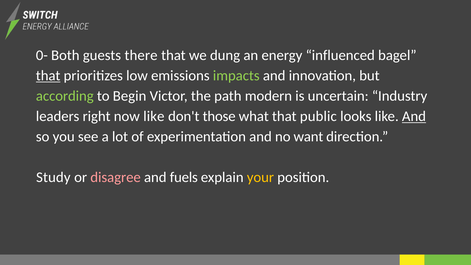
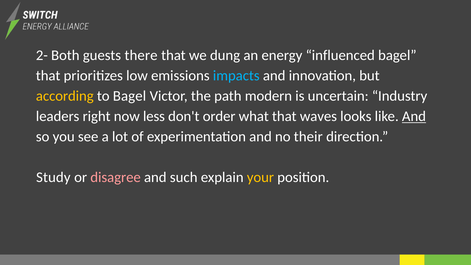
0-: 0- -> 2- (42, 55)
that underline: present -> none (48, 76)
impacts colour: light green -> light blue (236, 76)
according colour: light green -> yellow (65, 96)
to Begin: Begin -> Bagel (130, 96)
now like: like -> less (154, 116)
those: those -> order (219, 116)
public: public -> waves (318, 116)
want: want -> their (308, 137)
fuels: fuels -> such (184, 177)
